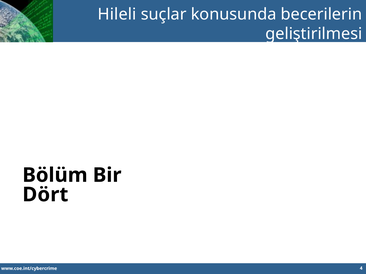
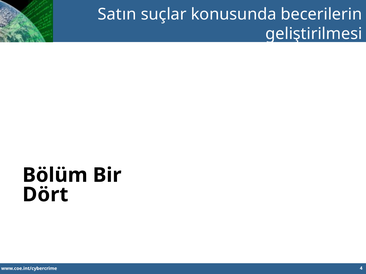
Hileli: Hileli -> Satın (117, 14)
